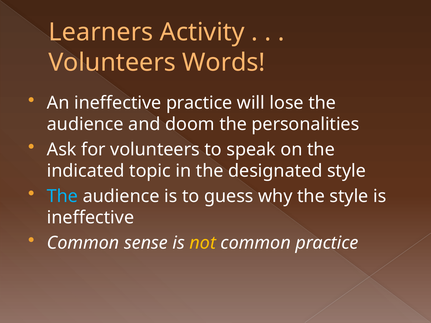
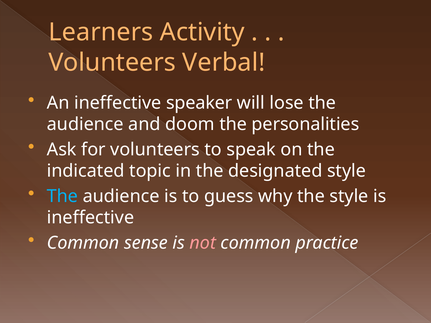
Words: Words -> Verbal (224, 62)
ineffective practice: practice -> speaker (199, 103)
not colour: yellow -> pink (203, 243)
